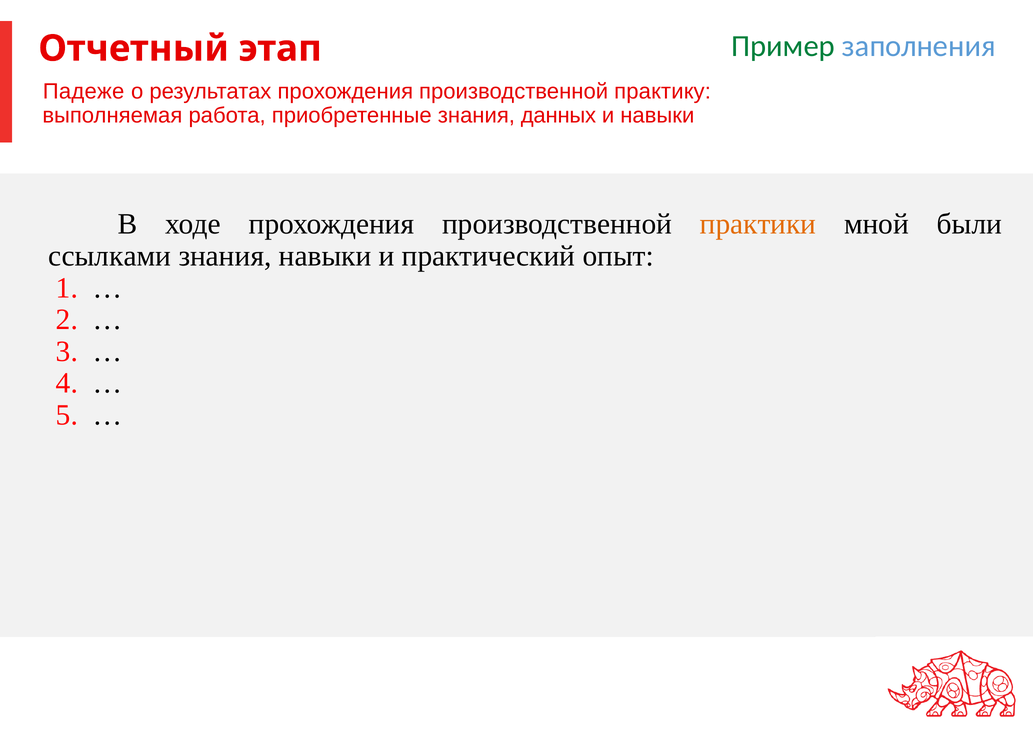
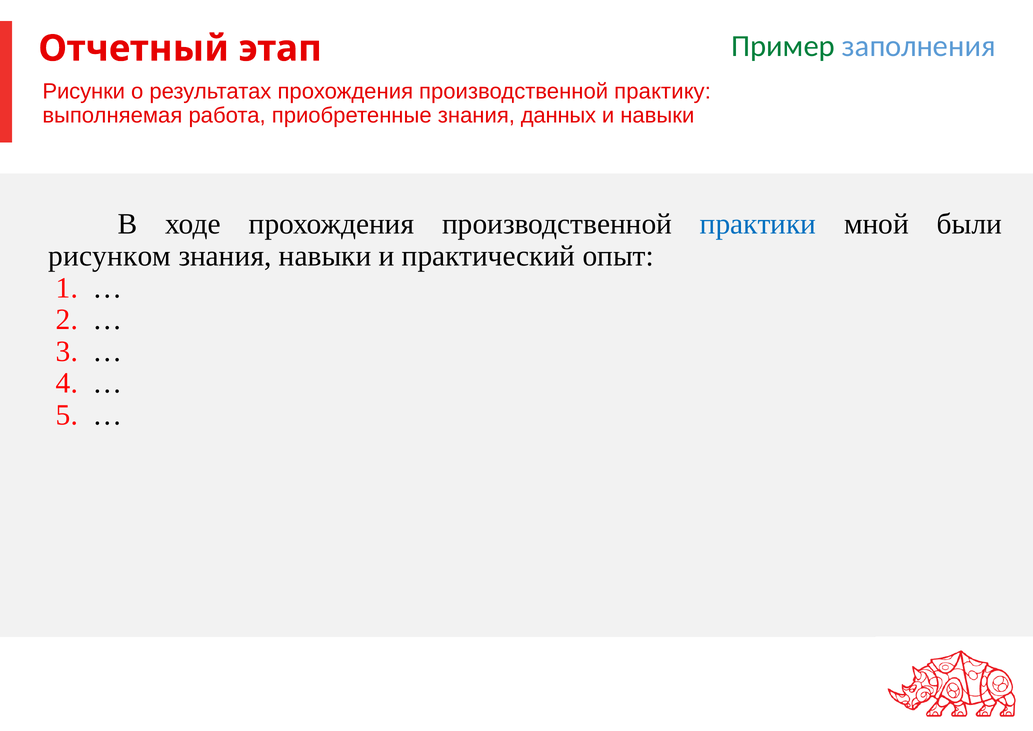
Падеже: Падеже -> Рисунки (84, 91)
практики colour: orange -> blue (758, 224)
ссылками: ссылками -> рисунком (110, 256)
